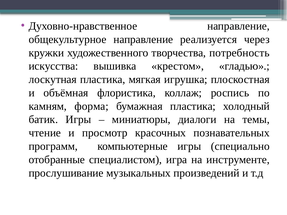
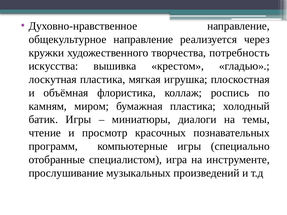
форма: форма -> миром (92, 106)
